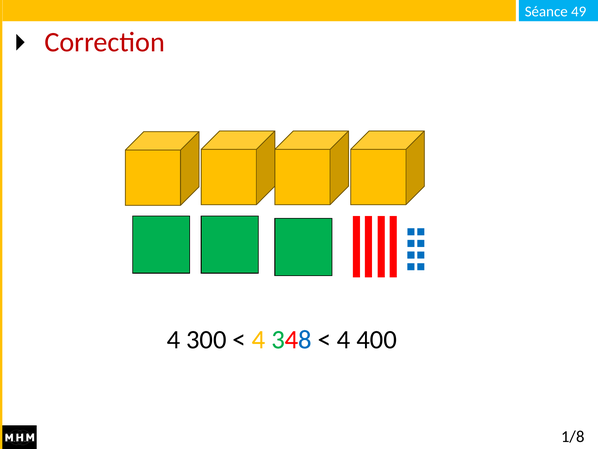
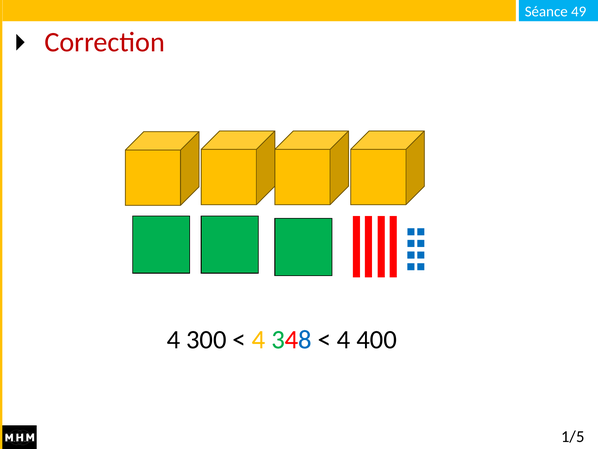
1/8: 1/8 -> 1/5 (573, 436)
